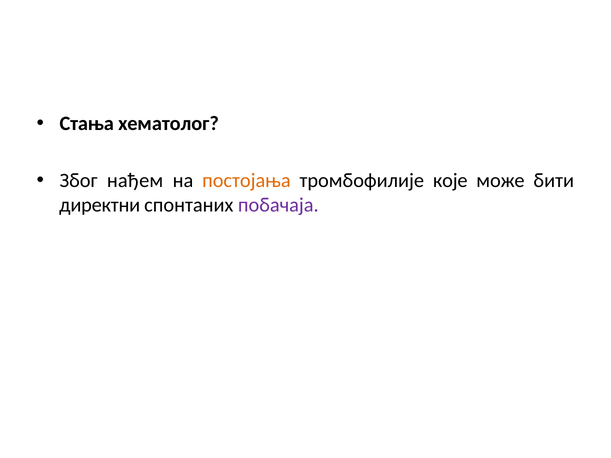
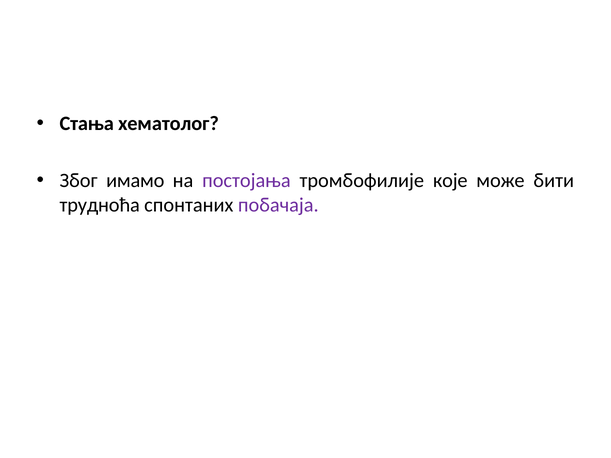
нађем: нађем -> имамо (135, 181)
постојања colour: orange -> purple (246, 181)
директни: директни -> трудноћа (100, 205)
